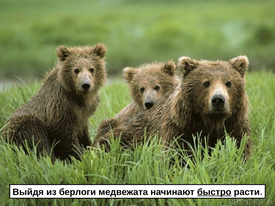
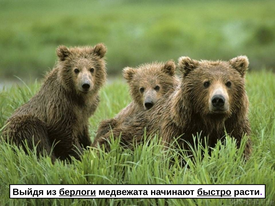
берлоги underline: none -> present (77, 192)
